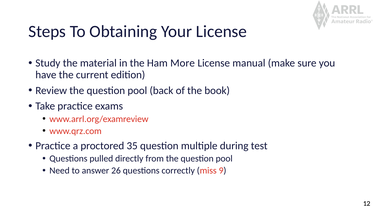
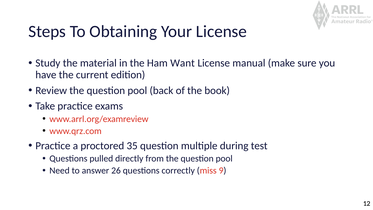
More: More -> Want (183, 63)
